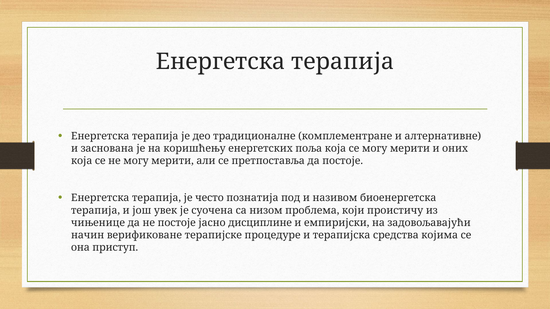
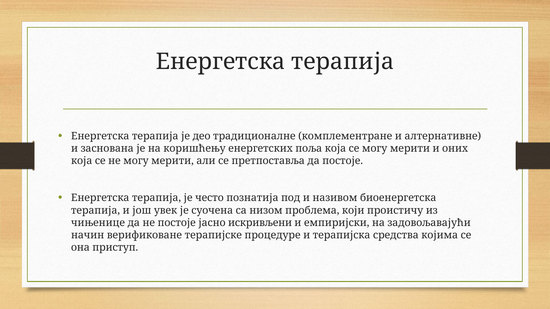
дисциплине: дисциплине -> искривљени (260, 223)
